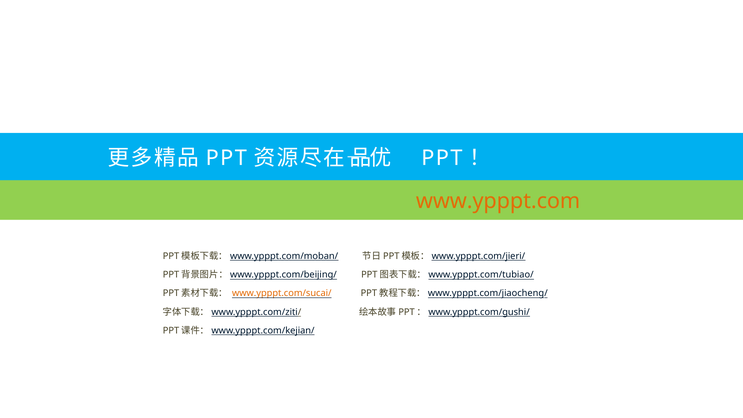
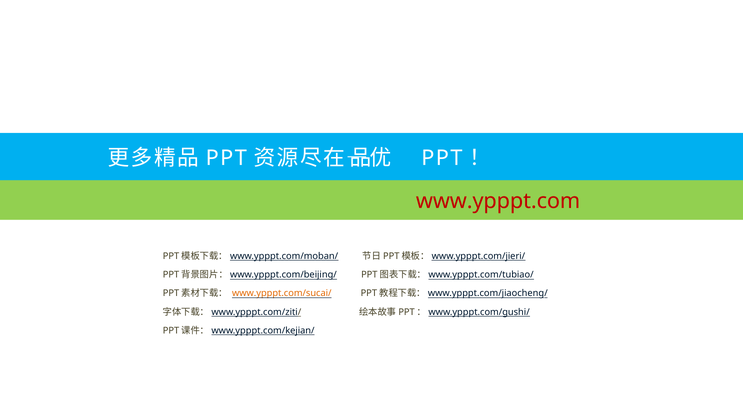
www.ypppt.com colour: orange -> red (498, 201)
